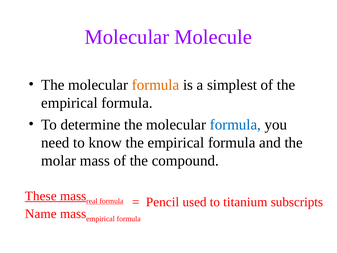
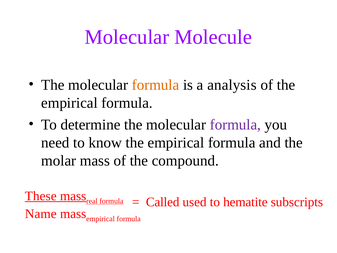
simplest: simplest -> analysis (232, 85)
formula colour: blue -> purple (235, 124)
Pencil: Pencil -> Called (163, 202)
titanium: titanium -> hematite (245, 202)
